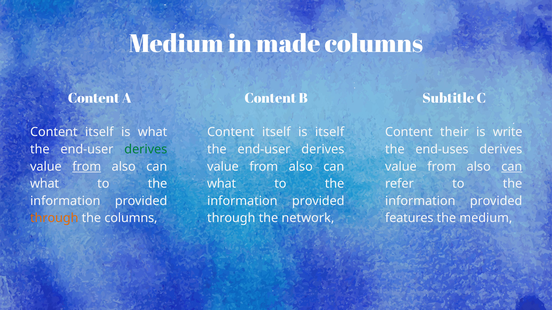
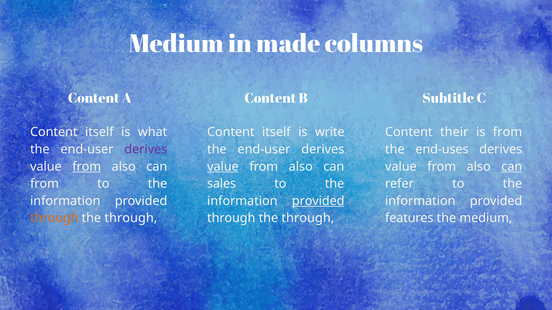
is itself: itself -> write (330, 132)
is write: write -> from (508, 132)
derives colour: green -> purple (146, 150)
value underline: none -> present (223, 167)
what: what -> from (45, 184)
what: what -> sales (222, 184)
provided underline: none -> present (318, 201)
columns: columns -> through (131, 219)
network: network -> through (308, 219)
